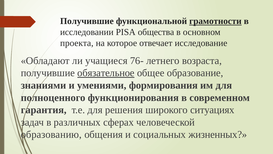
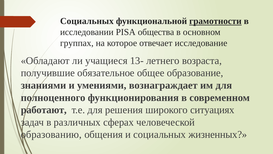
Получившие: Получившие -> Социальных (87, 21)
проекта: проекта -> группах (77, 43)
76-: 76- -> 13- (137, 60)
обязательное underline: present -> none (106, 73)
формирования: формирования -> вознаграждает (163, 85)
гарантия: гарантия -> работают (44, 110)
